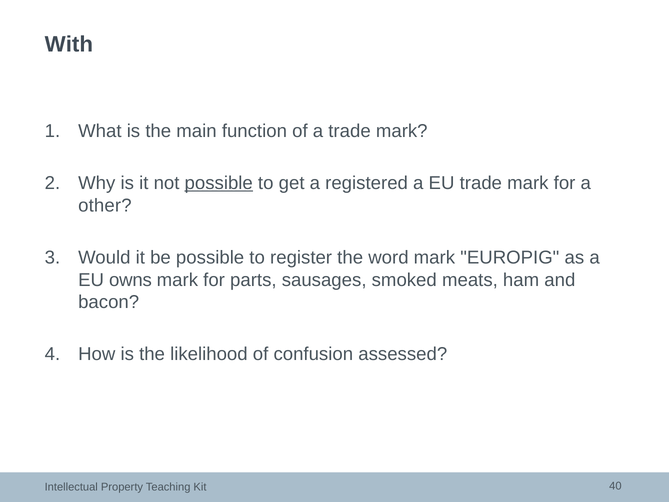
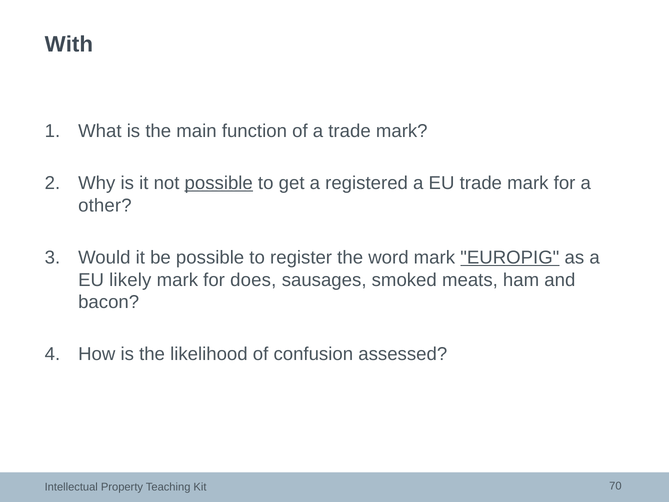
EUROPIG underline: none -> present (510, 257)
owns: owns -> likely (130, 280)
parts: parts -> does (253, 280)
40: 40 -> 70 (615, 486)
